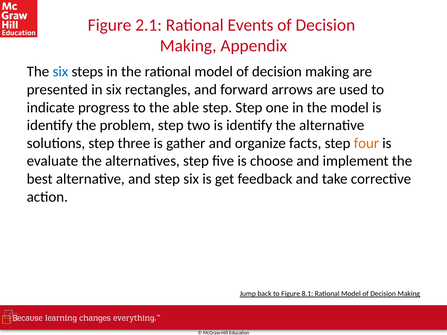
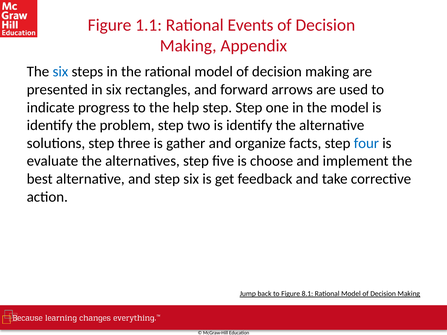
2.1: 2.1 -> 1.1 (149, 25)
able: able -> help (186, 108)
four colour: orange -> blue (366, 143)
